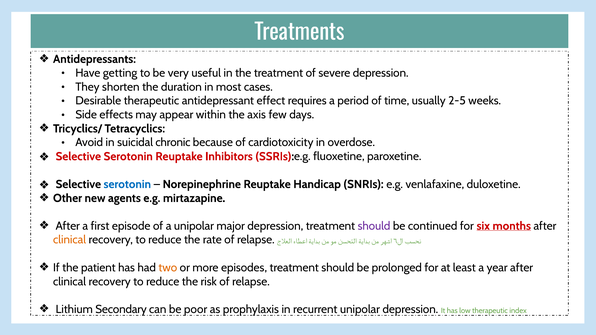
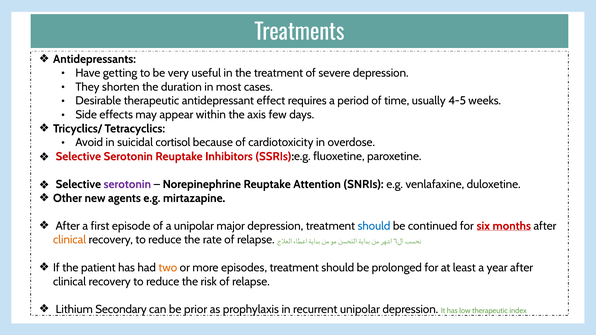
2-5: 2-5 -> 4-5 (457, 101)
chronic: chronic -> cortisol (173, 143)
serotonin colour: blue -> purple (127, 184)
Handicap: Handicap -> Attention (317, 184)
should colour: purple -> blue (374, 226)
poor: poor -> prior (196, 310)
